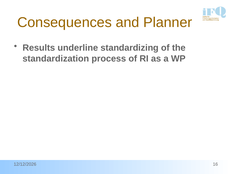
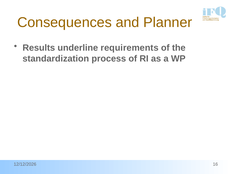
standardizing: standardizing -> requirements (130, 48)
